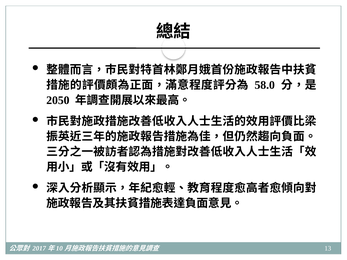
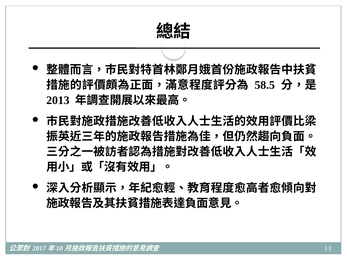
58.0: 58.0 -> 58.5 (265, 85)
2050: 2050 -> 2013 (58, 100)
